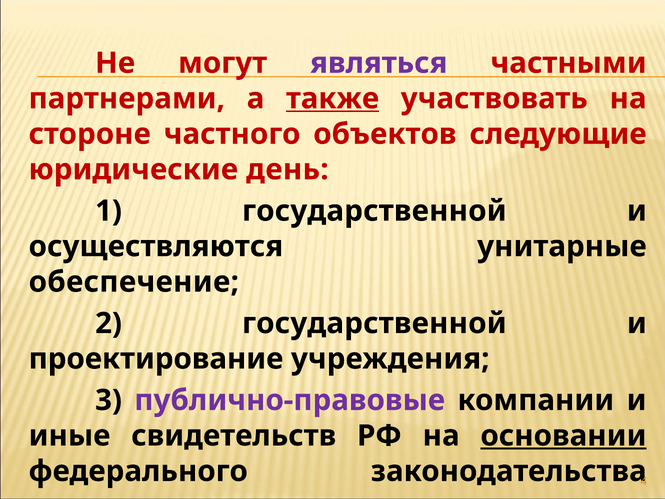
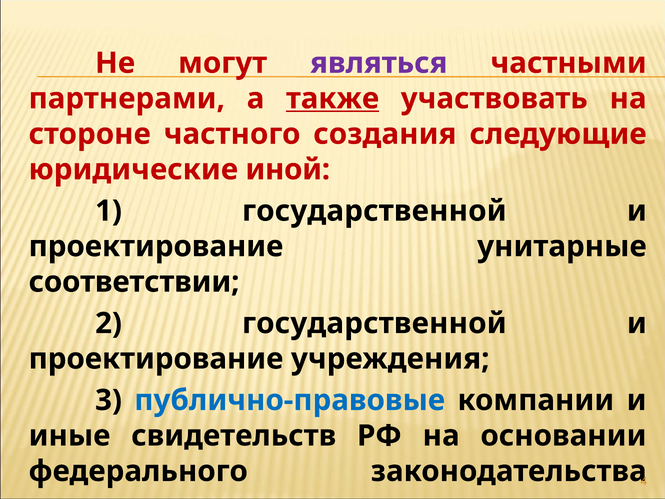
объектов: объектов -> создания (385, 134)
день: день -> иной (288, 169)
осуществляются: осуществляются -> проектирование (156, 246)
обеспечение: обеспечение -> соответствии (134, 282)
публично-правовые colour: purple -> blue (290, 400)
основании underline: present -> none (563, 436)
